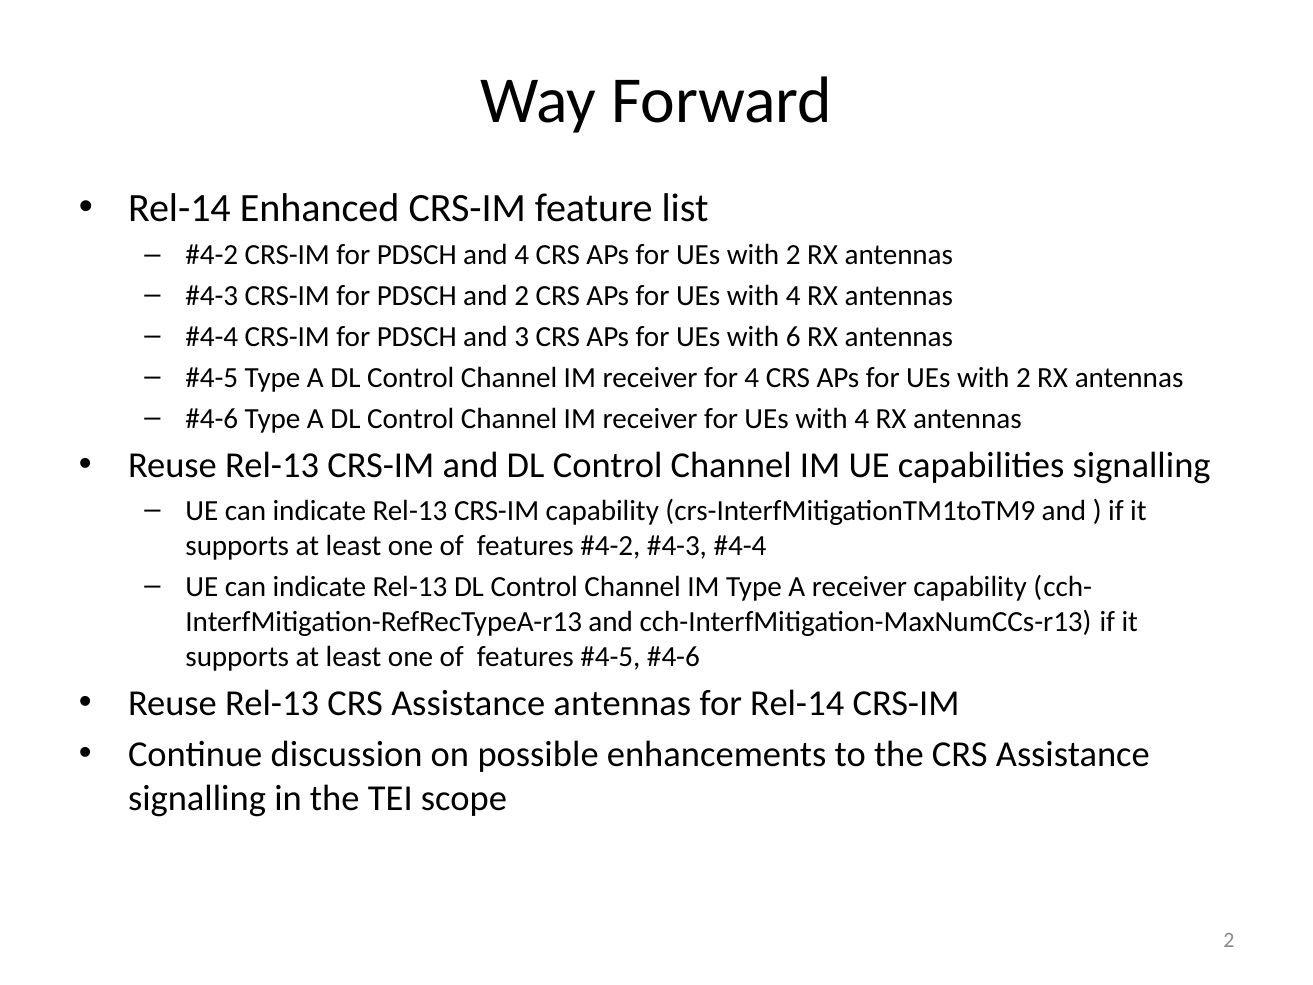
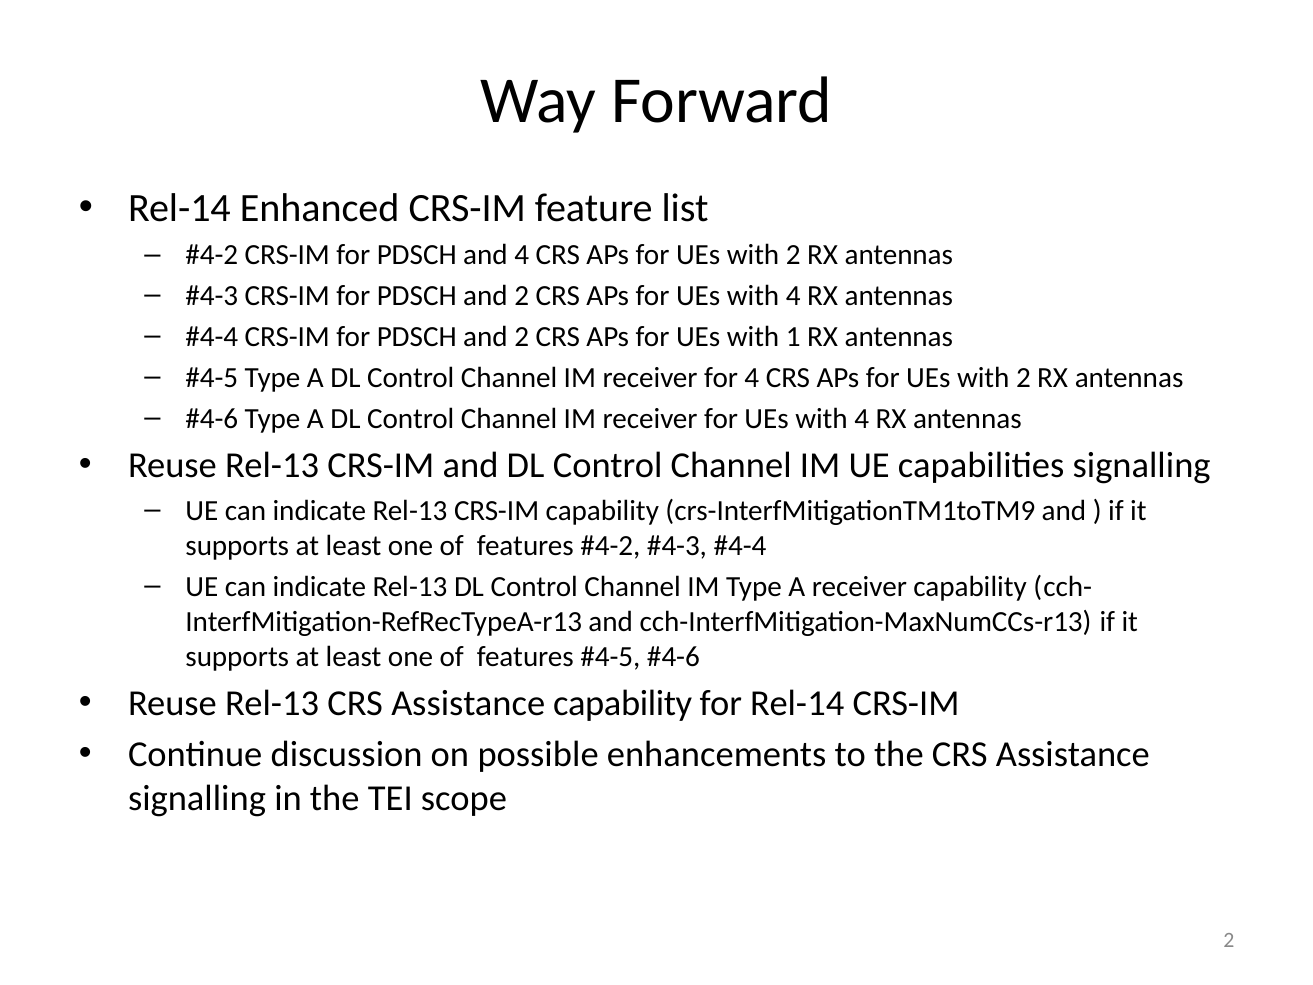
3: 3 -> 2 (522, 337)
6: 6 -> 1 (793, 337)
Assistance antennas: antennas -> capability (623, 703)
